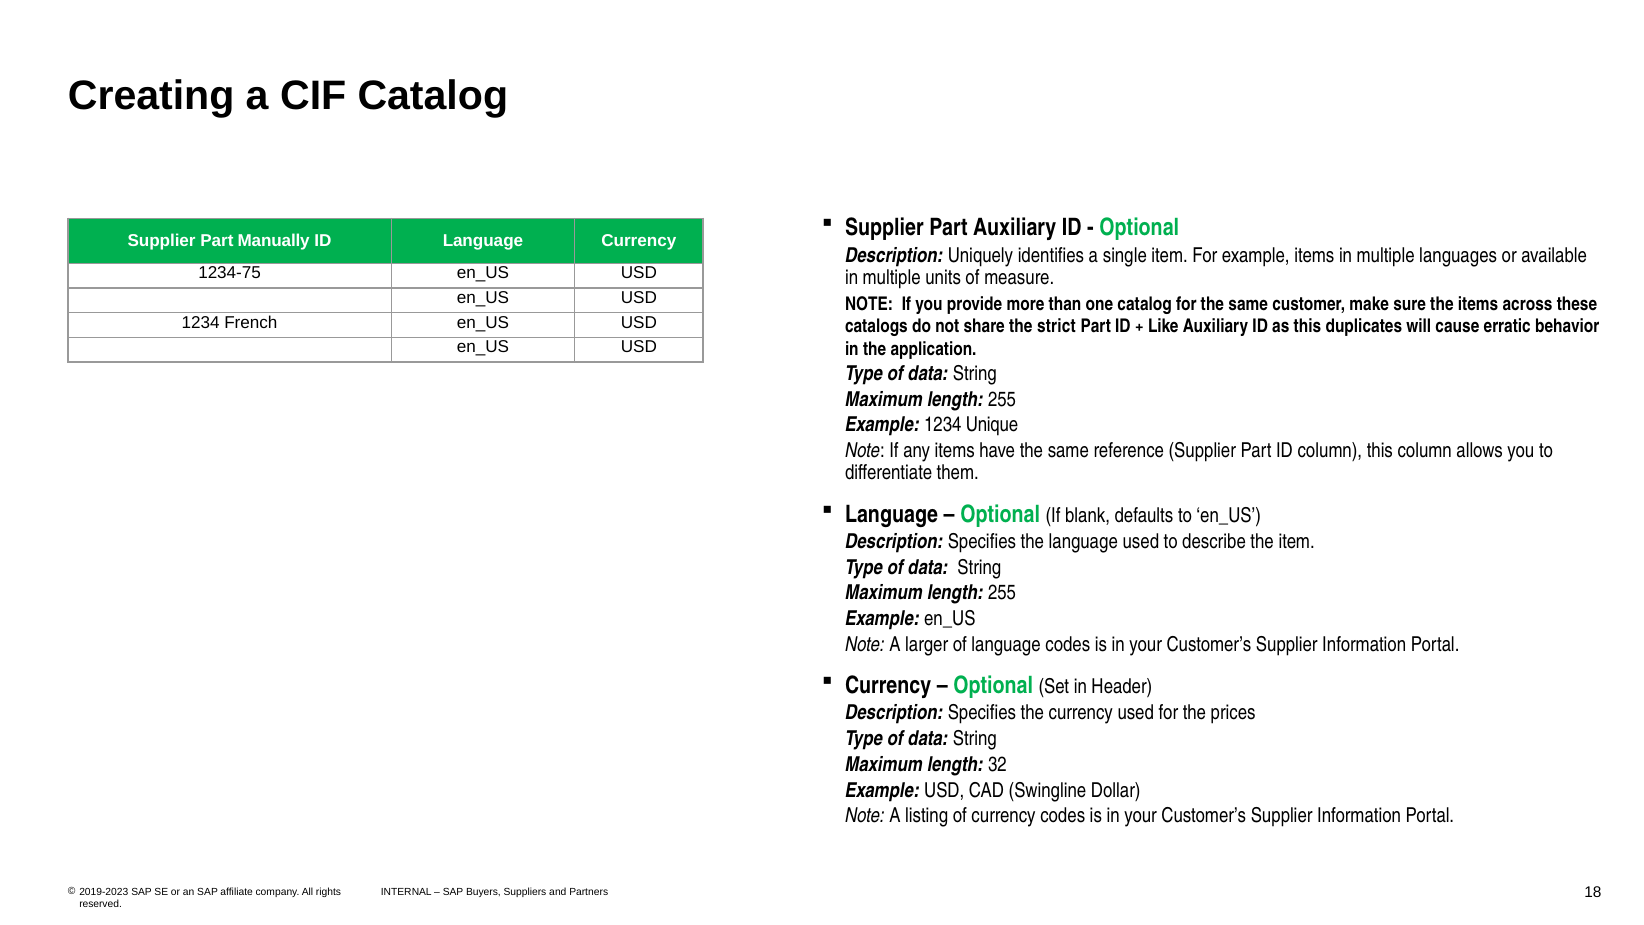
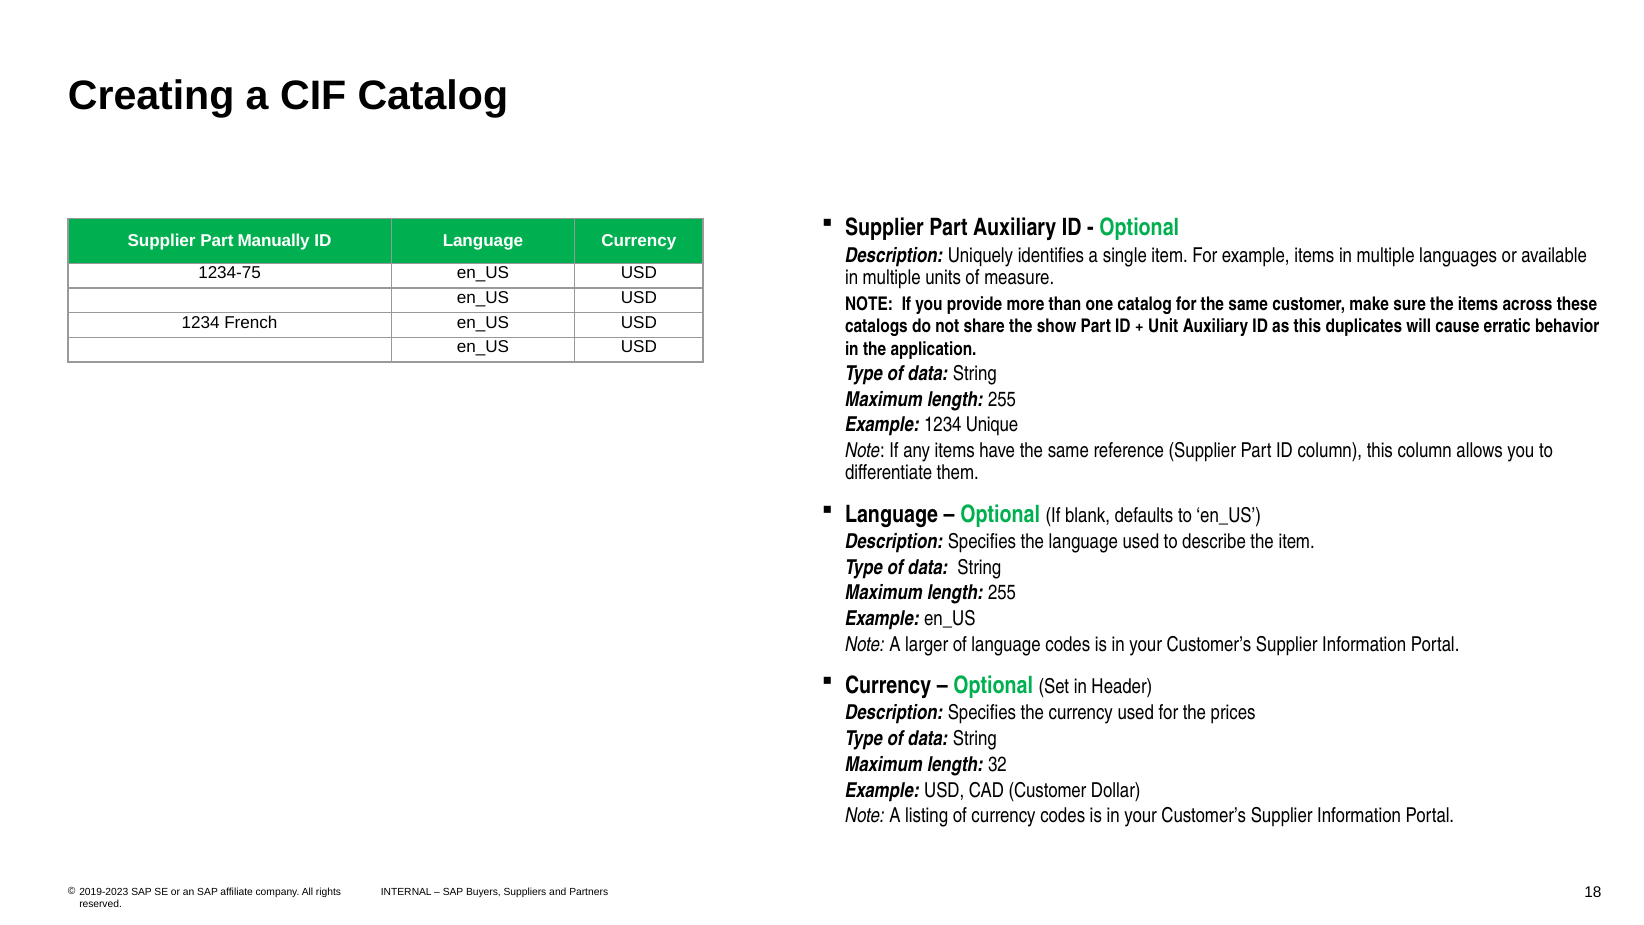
strict: strict -> show (1057, 326)
Like: Like -> Unit (1163, 326)
CAD Swingline: Swingline -> Customer (1048, 790)
